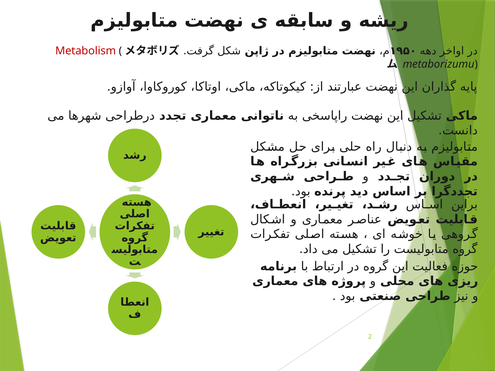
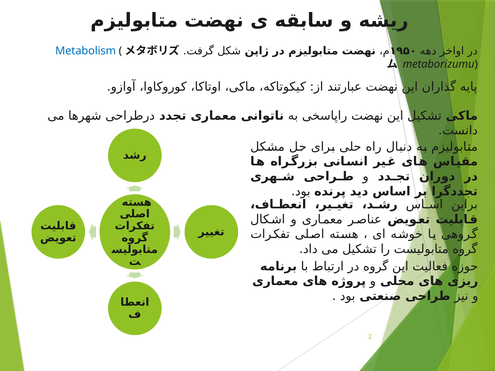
Metabolism colour: red -> blue (86, 51)
